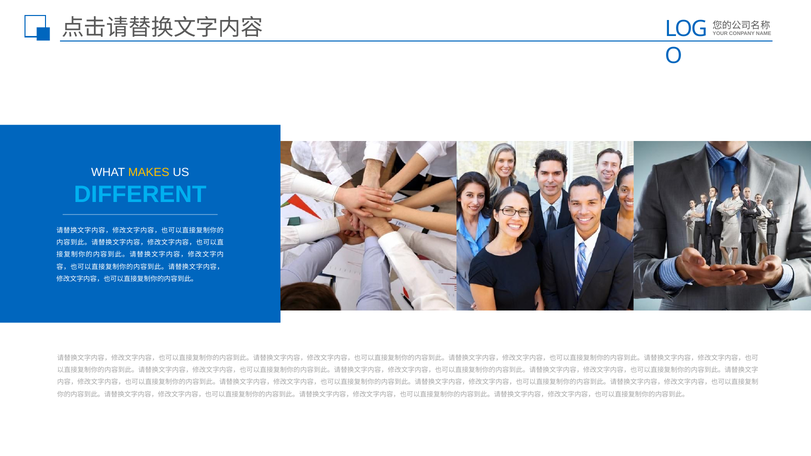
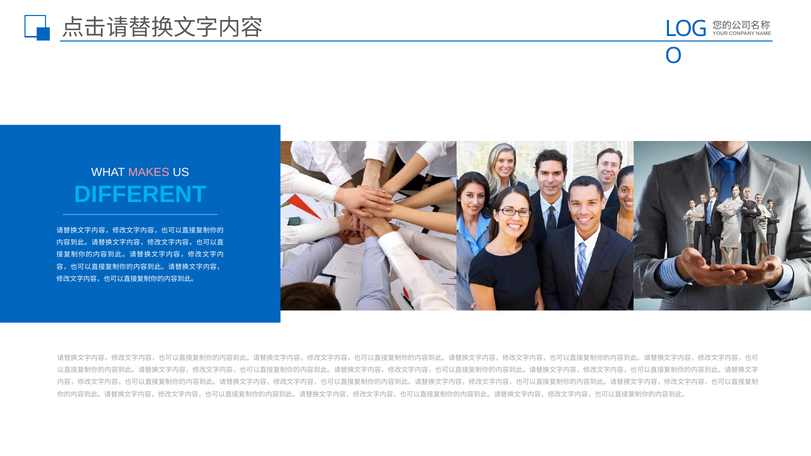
MAKES colour: yellow -> pink (149, 172)
